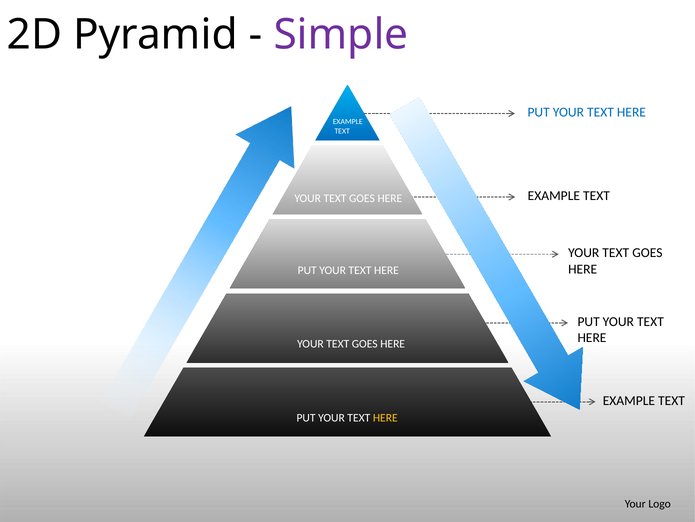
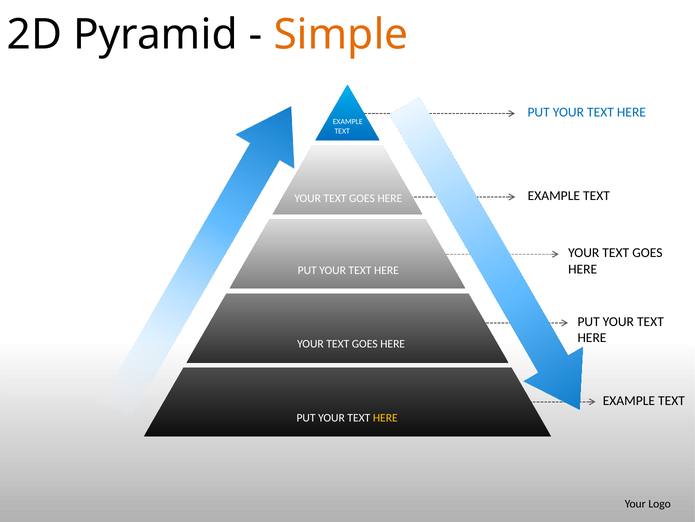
Simple colour: purple -> orange (341, 35)
